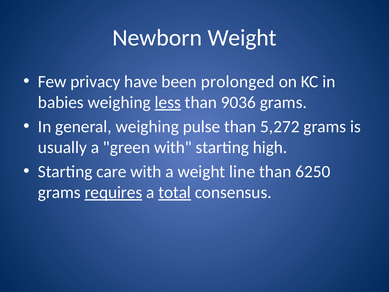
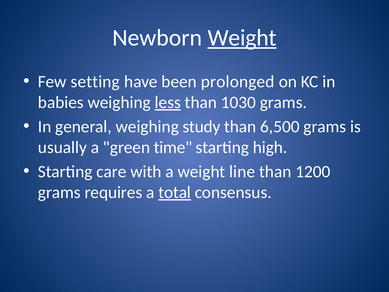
Weight underline: none -> present (242, 38)
privacy: privacy -> setting (95, 82)
9036: 9036 -> 1030 (238, 102)
pulse: pulse -> study (202, 127)
5,272: 5,272 -> 6,500 (280, 127)
green with: with -> time (173, 147)
6250: 6250 -> 1200 (313, 172)
requires underline: present -> none (113, 192)
